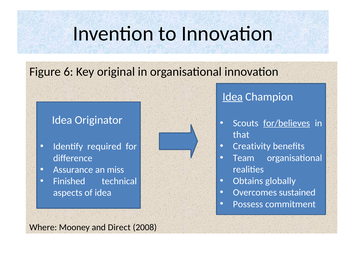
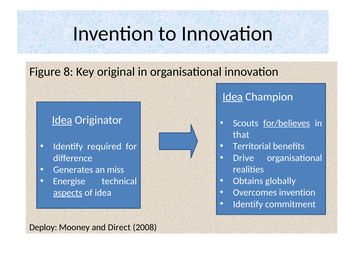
6: 6 -> 8 (68, 72)
Idea underline: none -> present (62, 120)
Creativity: Creativity -> Territorial (252, 146)
Team: Team -> Drive (244, 158)
Assurance: Assurance -> Generates (73, 169)
Finished: Finished -> Energise (69, 181)
Overcomes sustained: sustained -> invention (297, 192)
aspects underline: none -> present (68, 192)
Possess: Possess -> Identify (248, 204)
Where: Where -> Deploy (43, 227)
